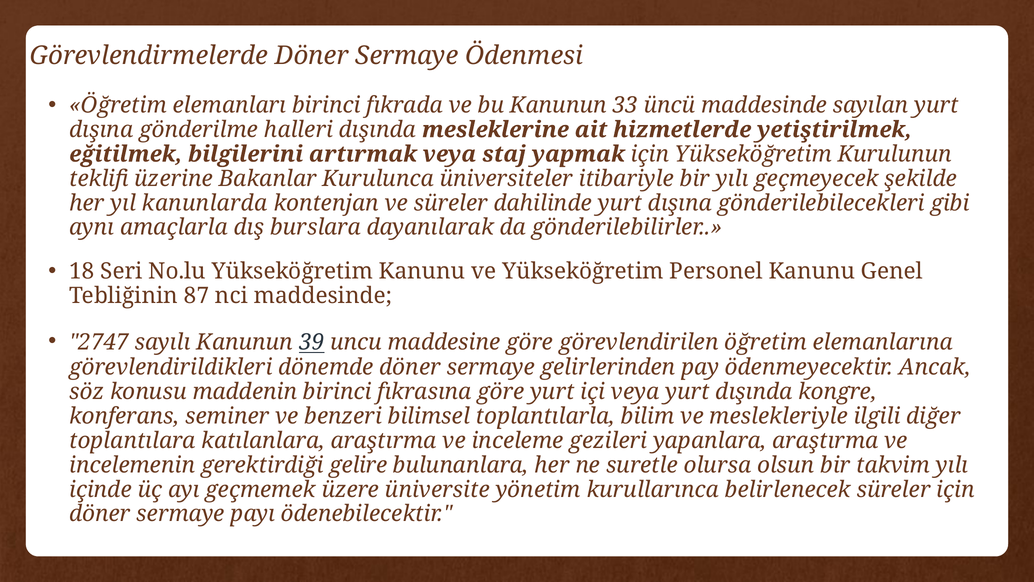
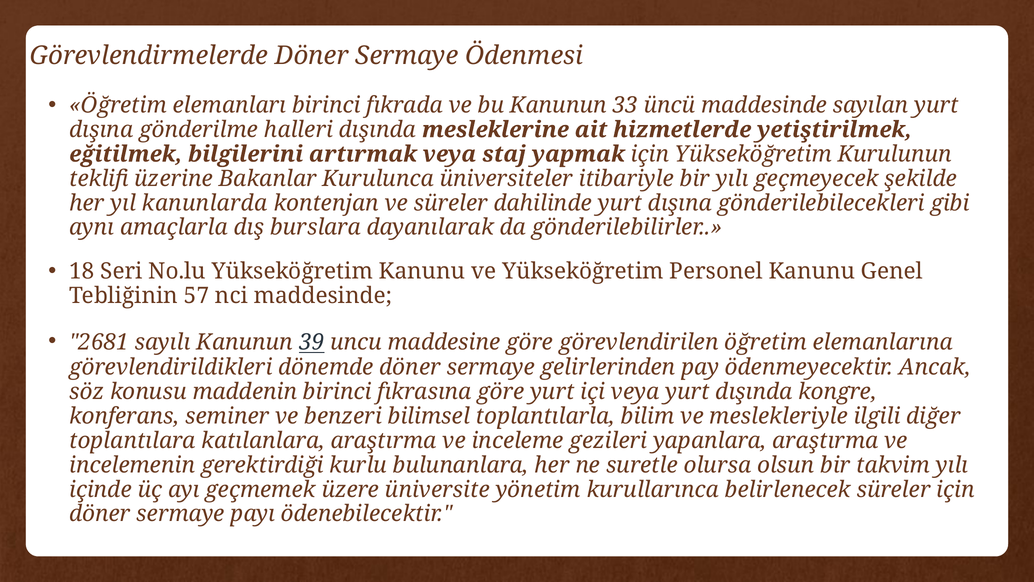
87: 87 -> 57 (197, 296)
2747: 2747 -> 2681 (99, 342)
gelire: gelire -> kurlu (358, 465)
